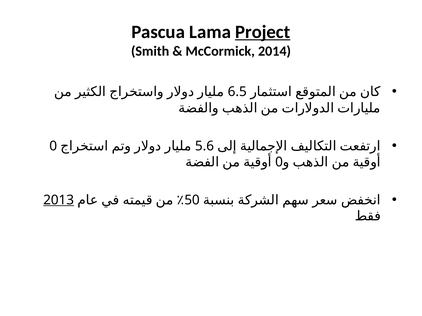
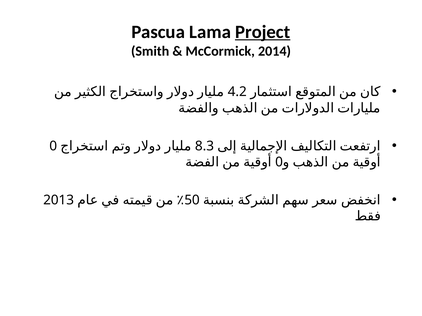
6.5: 6.5 -> 4.2 (237, 92)
5.6: 5.6 -> 8.3 (204, 146)
2013 underline: present -> none (59, 200)
